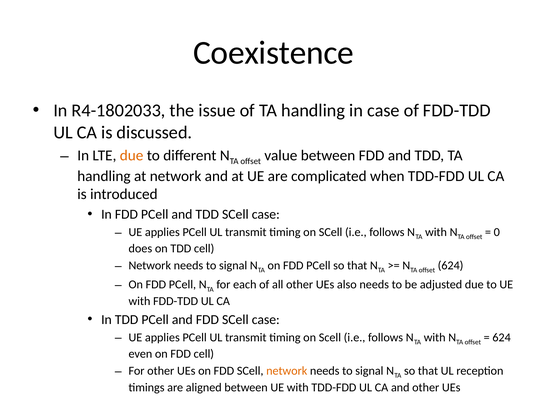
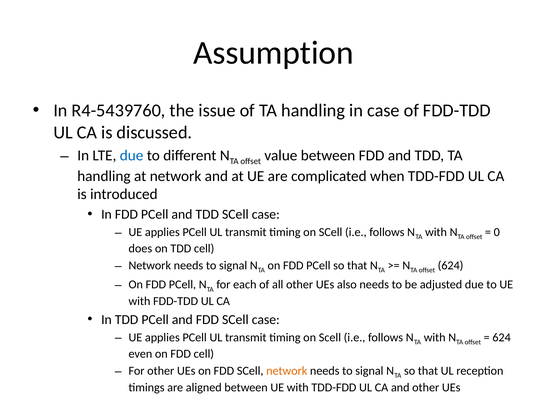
Coexistence: Coexistence -> Assumption (273, 53)
R4-1802033: R4-1802033 -> R4-5439760 (119, 111)
due colour: orange -> blue (132, 155)
